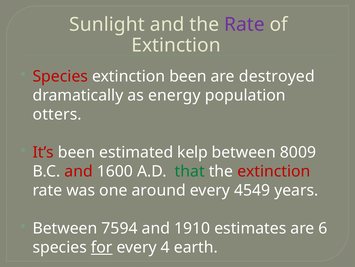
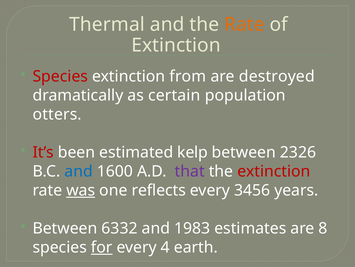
Sunlight: Sunlight -> Thermal (107, 24)
Rate colour: purple -> orange (244, 24)
extinction been: been -> from (188, 76)
energy: energy -> certain (174, 95)
8009: 8009 -> 2326 (298, 152)
and colour: red -> blue (79, 171)
that colour: green -> purple (190, 171)
was underline: none -> present (81, 190)
around: around -> reflects (159, 190)
4549: 4549 -> 3456 (252, 190)
7594: 7594 -> 6332 (120, 228)
1910: 1910 -> 1983 (192, 228)
6: 6 -> 8 (323, 228)
